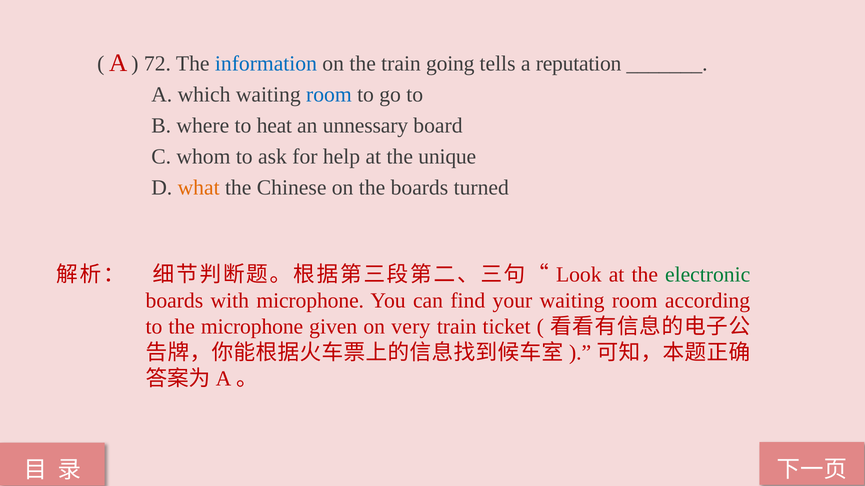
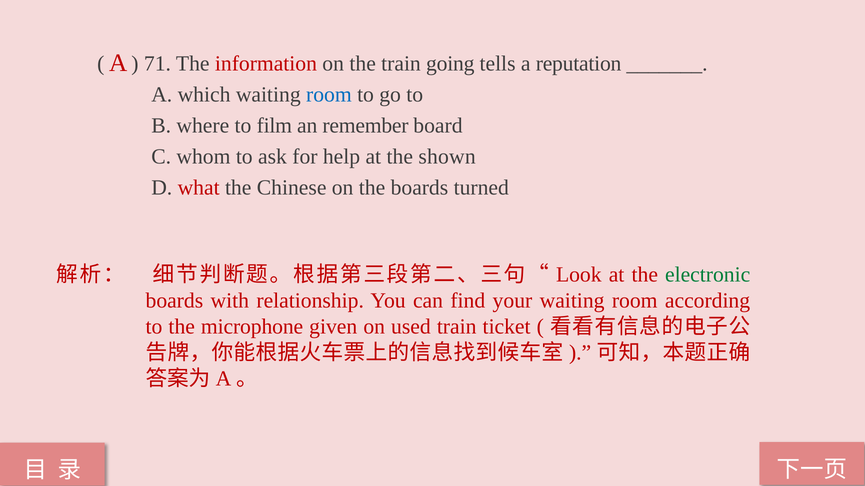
72: 72 -> 71 (157, 64)
information colour: blue -> red (266, 64)
heat: heat -> film (274, 126)
unnessary: unnessary -> remember (366, 126)
unique: unique -> shown (447, 157)
what colour: orange -> red (199, 188)
with microphone: microphone -> relationship (310, 301)
very: very -> used (411, 327)
